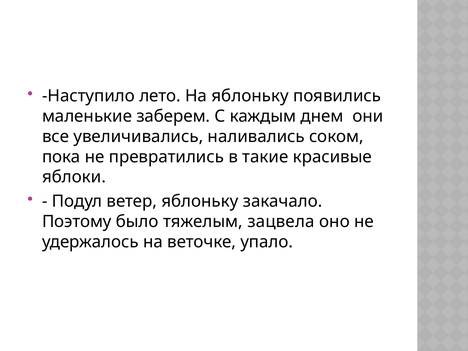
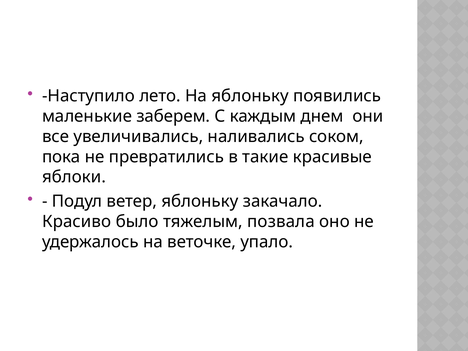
Поэтому: Поэтому -> Красиво (77, 222)
зацвела: зацвела -> позвала (281, 222)
